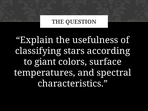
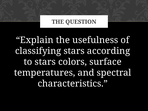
to giant: giant -> stars (45, 62)
